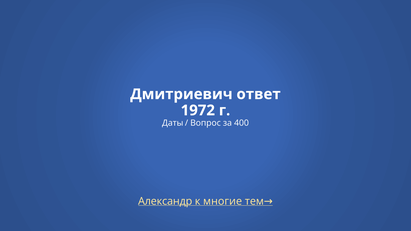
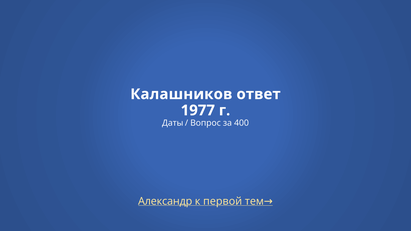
Дмитриевич: Дмитриевич -> Калашников (181, 94)
1972: 1972 -> 1977 (198, 110)
многие: многие -> первой (223, 201)
